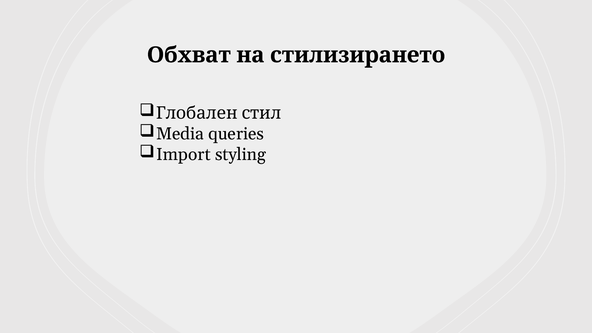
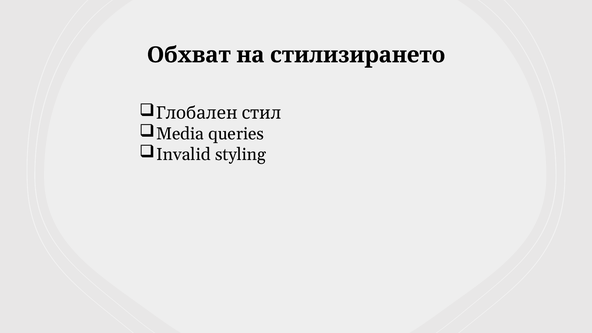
Import: Import -> Invalid (183, 155)
